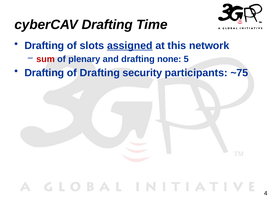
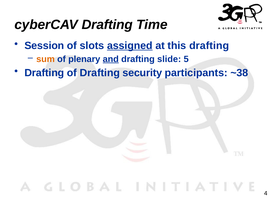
Drafting: Drafting -> Session (44, 46)
this network: network -> drafting (209, 46)
sum colour: red -> orange (46, 59)
and underline: none -> present (111, 59)
none: none -> slide (169, 59)
~75: ~75 -> ~38 (239, 73)
